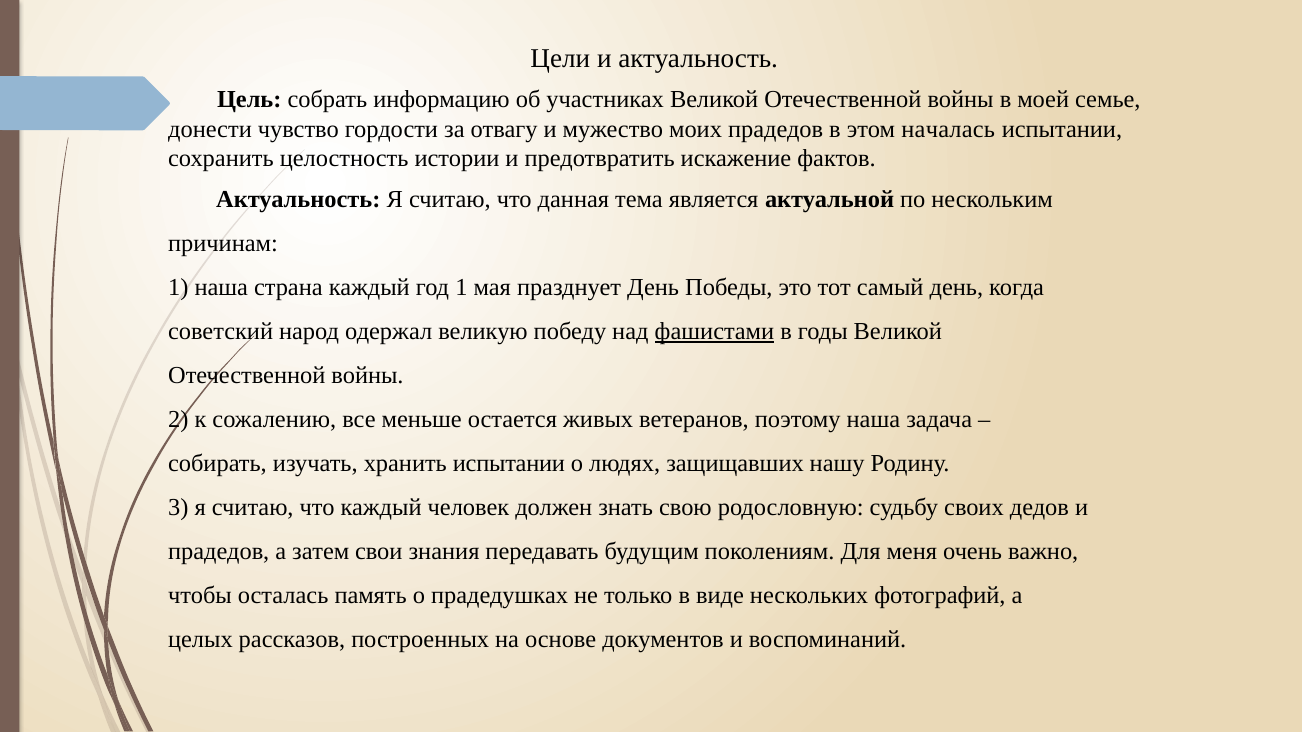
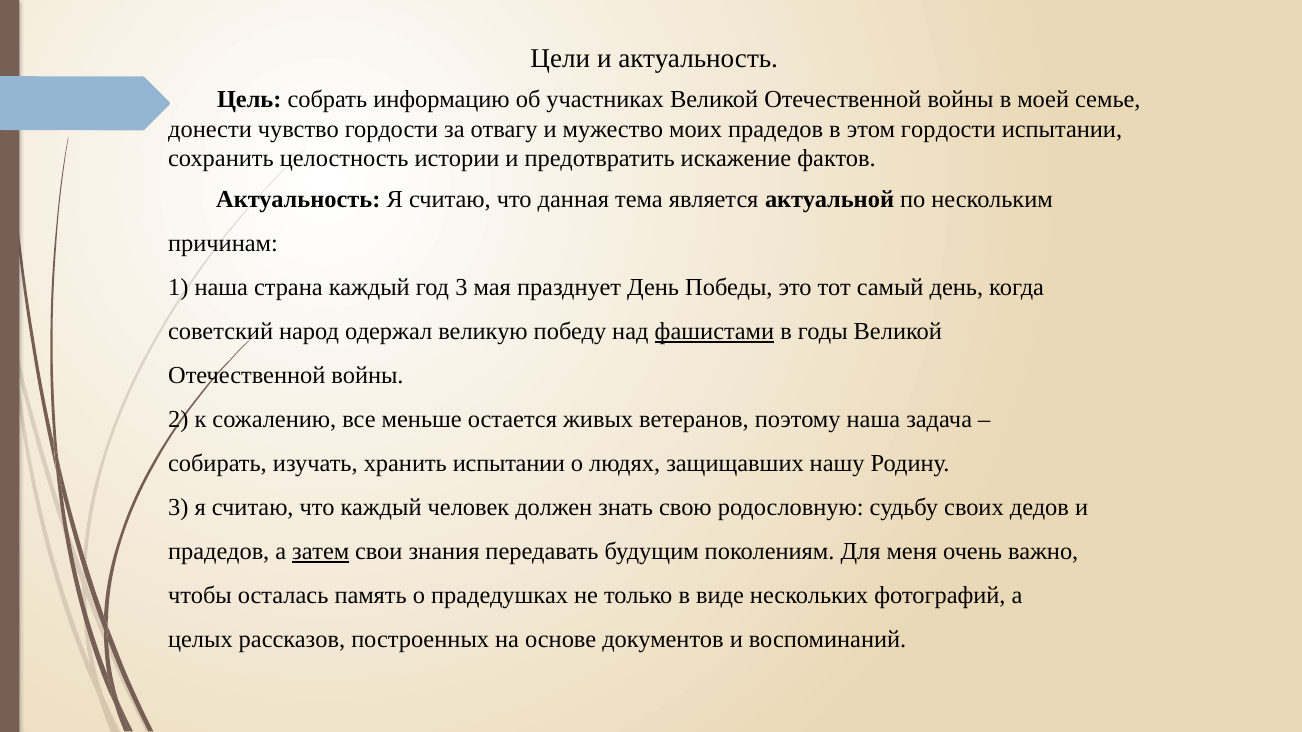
этом началась: началась -> гордости (948, 129)
год 1: 1 -> 3 (461, 288)
затем underline: none -> present (321, 552)
